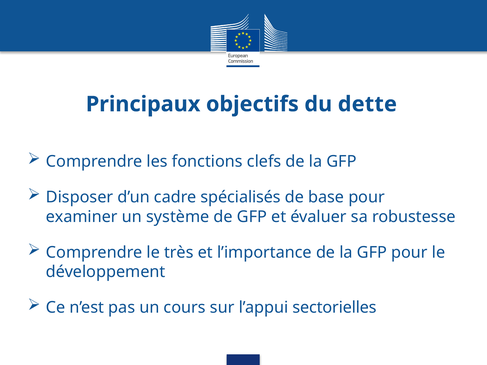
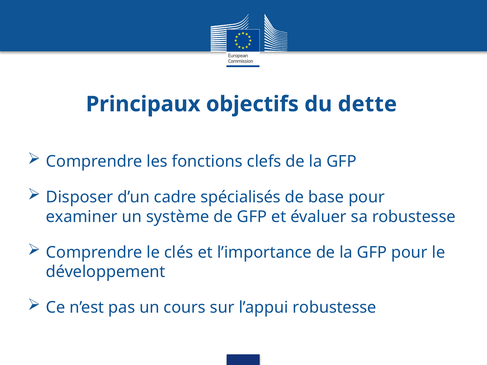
très: très -> clés (179, 253)
l’appui sectorielles: sectorielles -> robustesse (334, 308)
